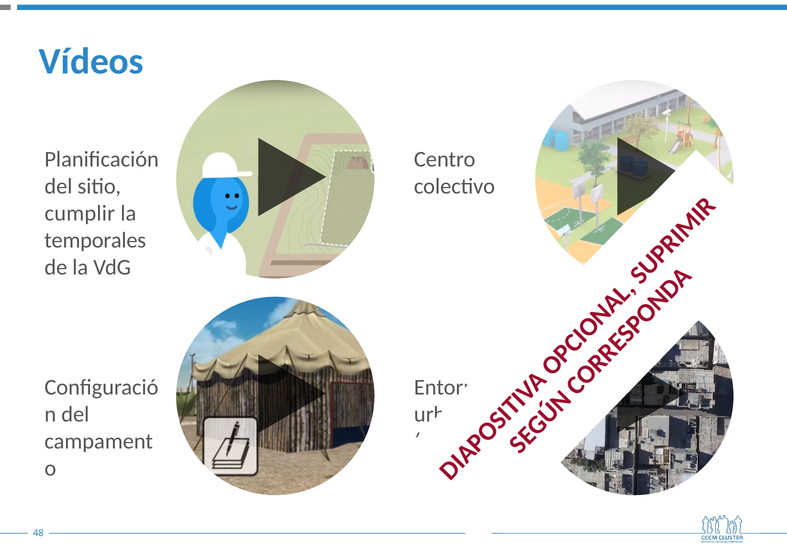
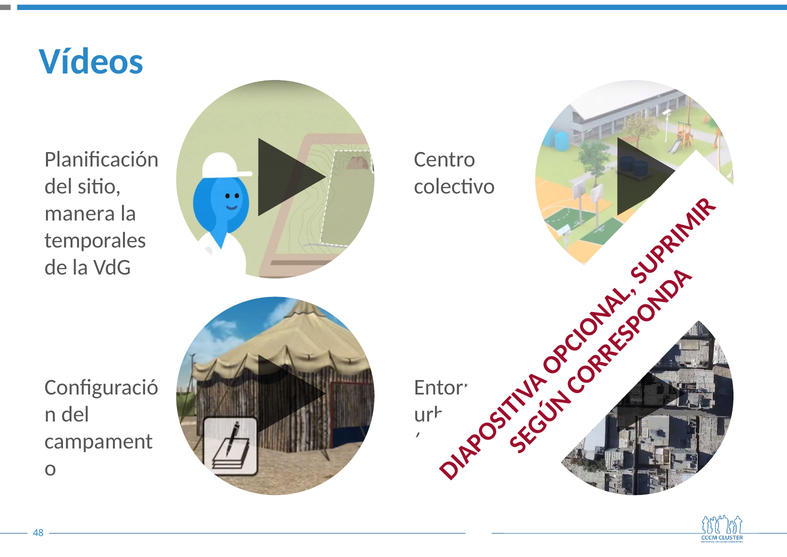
cumplir: cumplir -> manera (80, 213)
